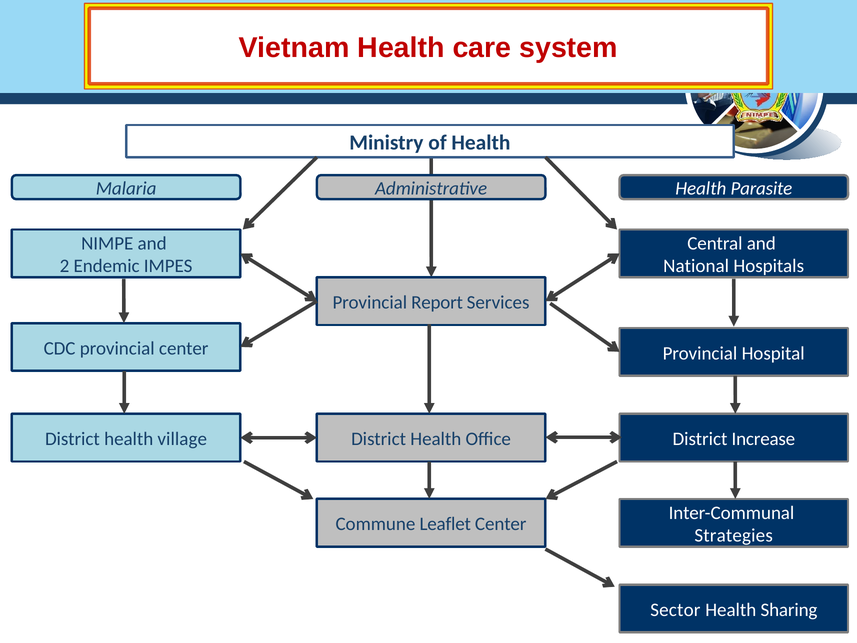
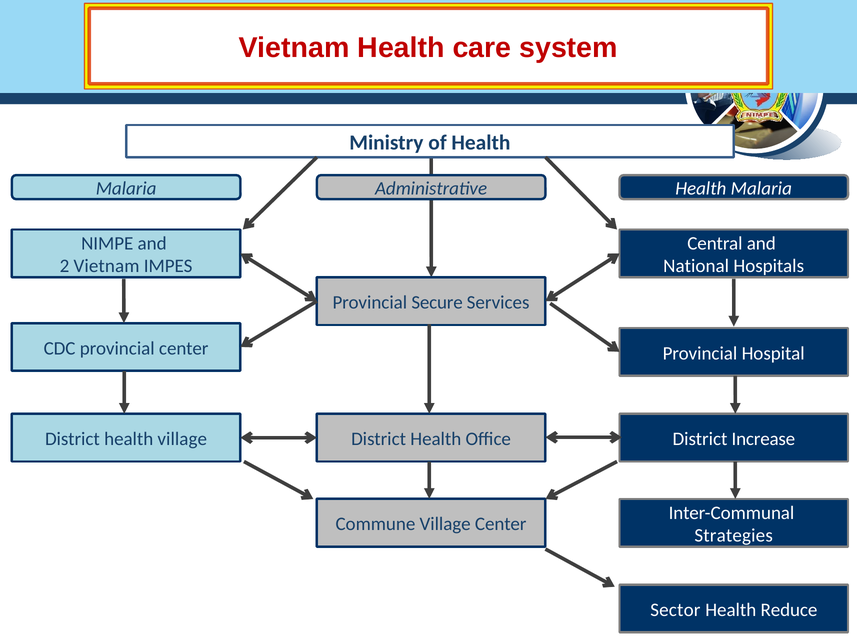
Administrative Health Parasite: Parasite -> Malaria (761, 188)
2 Endemic: Endemic -> Vietnam (106, 266)
Report: Report -> Secure (437, 302)
Commune Leaflet: Leaflet -> Village (445, 524)
Sharing: Sharing -> Reduce (789, 610)
